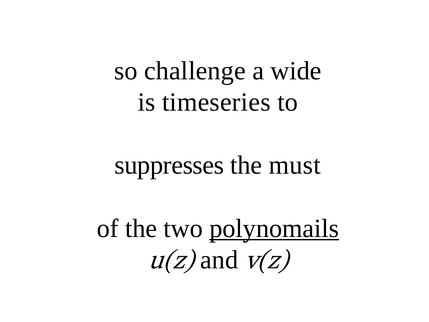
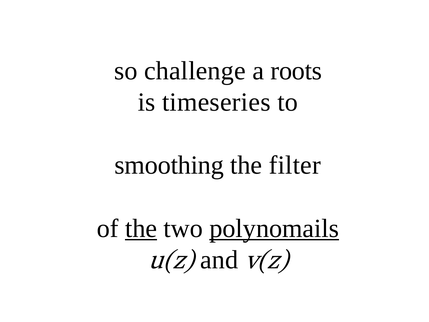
wide: wide -> roots (296, 71)
suppresses: suppresses -> smoothing (169, 165)
must: must -> filter (295, 165)
the underline: none -> present (141, 228)
